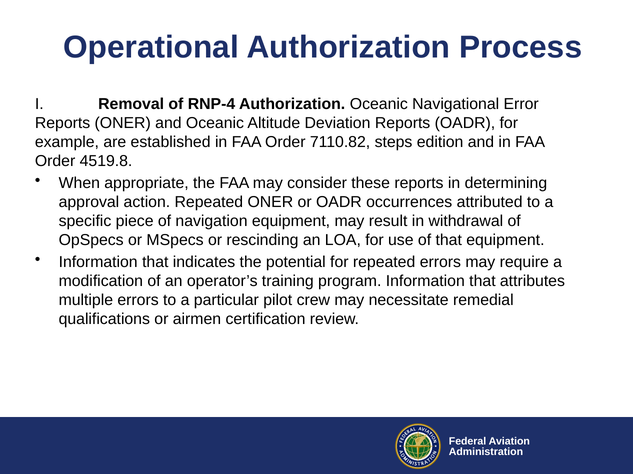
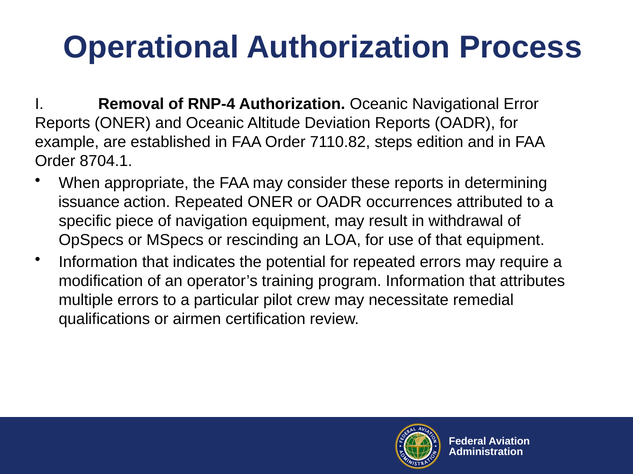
4519.8: 4519.8 -> 8704.1 (106, 161)
approval: approval -> issuance (89, 202)
